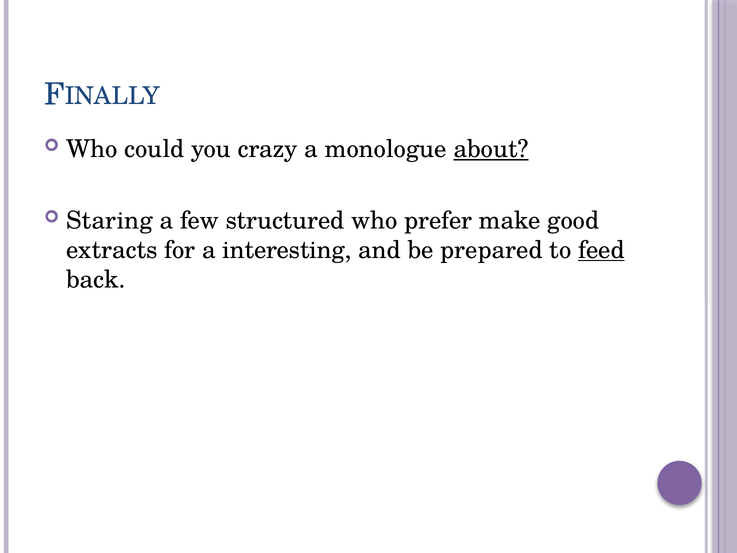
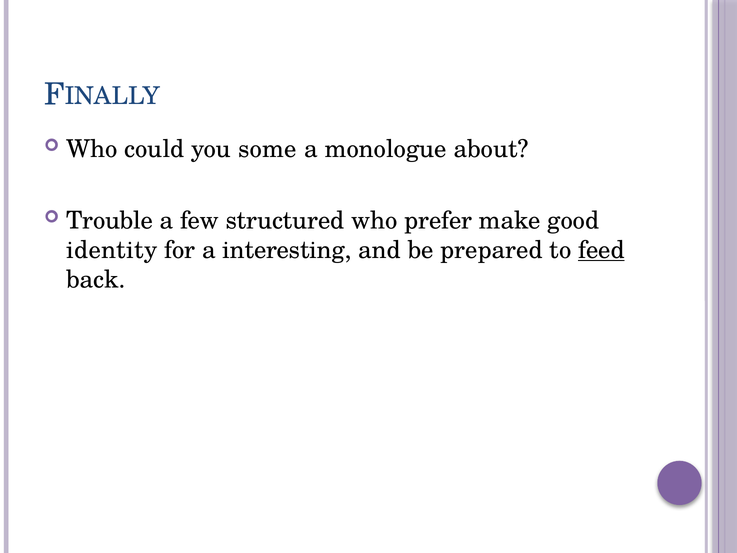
crazy: crazy -> some (268, 149)
about underline: present -> none (491, 149)
Staring: Staring -> Trouble (110, 220)
extracts: extracts -> identity (112, 250)
